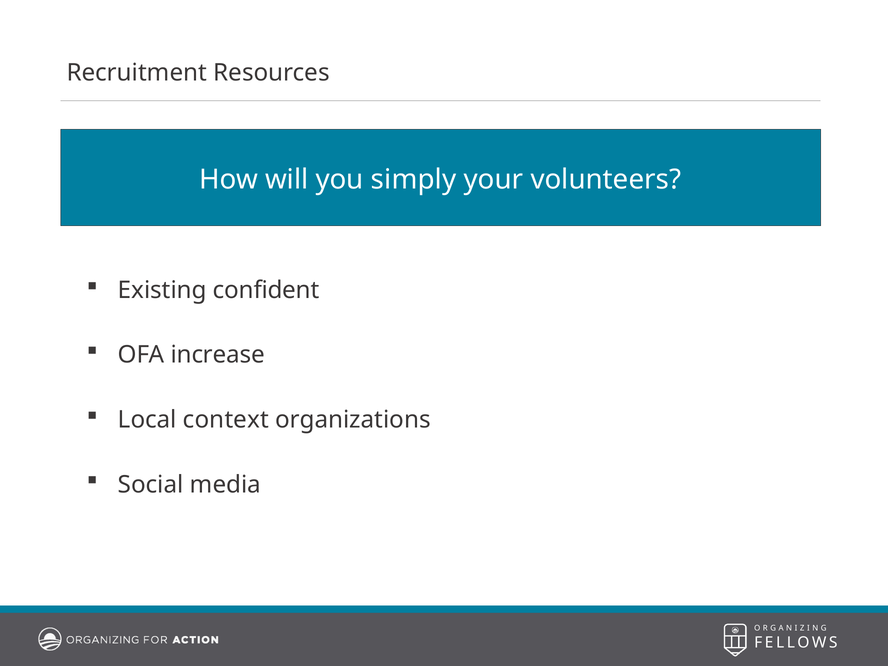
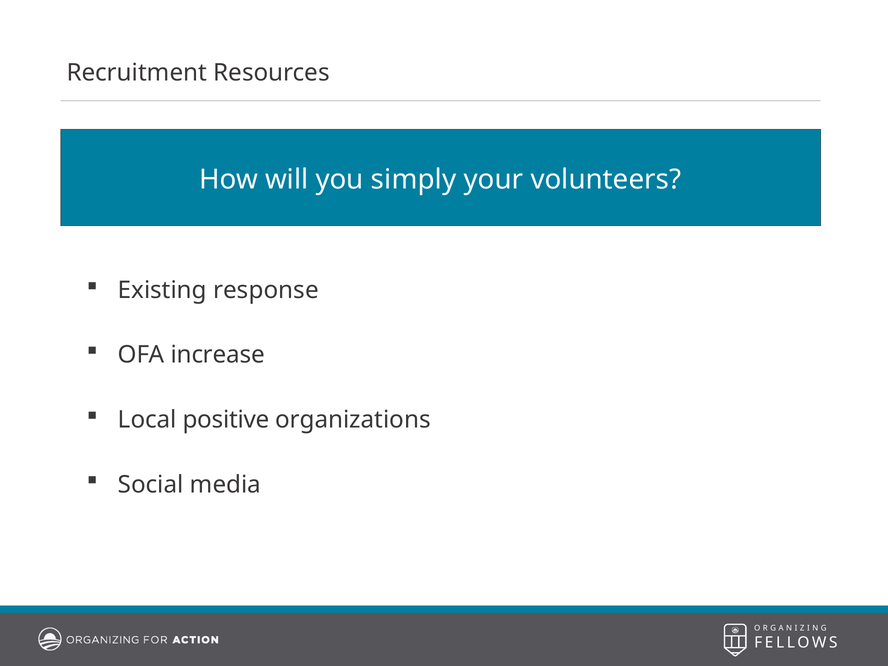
confident: confident -> response (266, 290)
context: context -> positive (226, 420)
